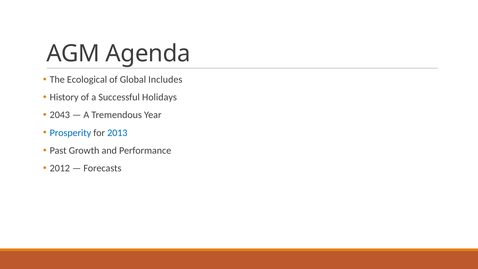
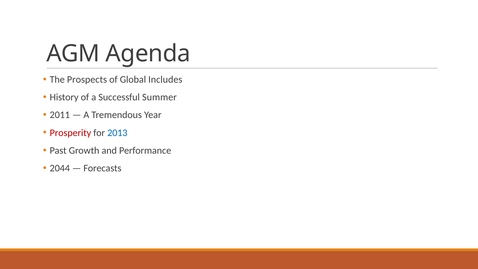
Ecological: Ecological -> Prospects (87, 79)
Holidays: Holidays -> Summer (159, 97)
2043: 2043 -> 2011 (60, 115)
Prosperity colour: blue -> red (70, 133)
2012: 2012 -> 2044 (60, 168)
